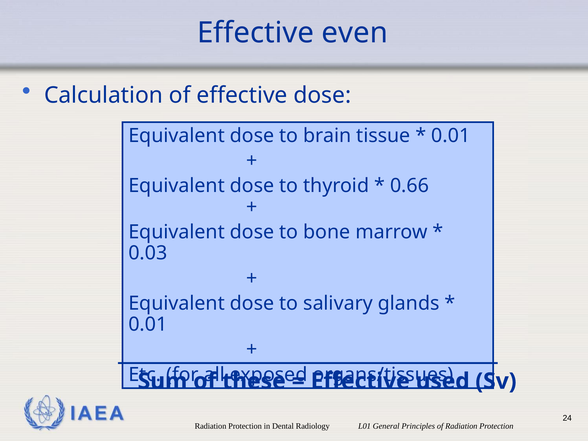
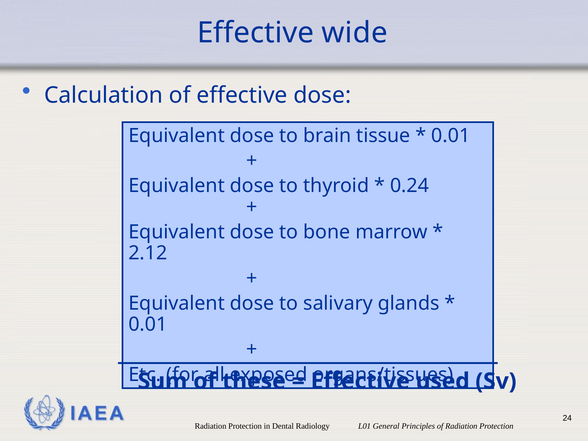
even: even -> wide (355, 33)
0.66: 0.66 -> 0.24 (410, 186)
0.03: 0.03 -> 2.12 (148, 253)
